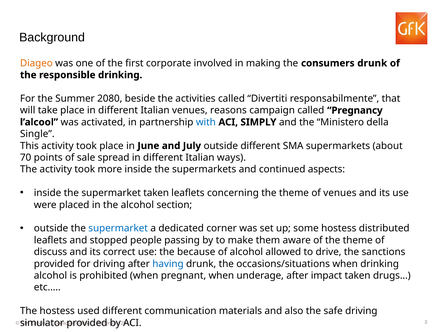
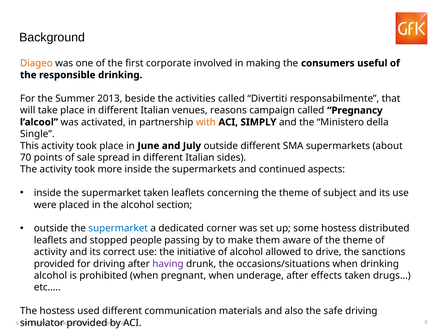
consumers drunk: drunk -> useful (372, 63)
2080: 2080 -> 2013 (110, 99)
with colour: blue -> orange (206, 122)
ways: ways -> sides (232, 158)
of venues: venues -> subject (340, 193)
discuss: discuss -> activity (50, 252)
because: because -> initiative (196, 252)
having colour: blue -> purple (168, 264)
impact: impact -> effects (326, 276)
